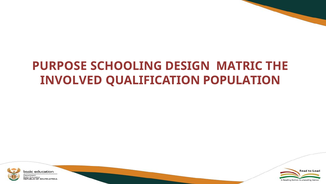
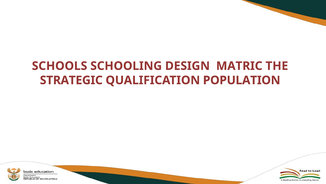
PURPOSE: PURPOSE -> SCHOOLS (60, 66)
INVOLVED: INVOLVED -> STRATEGIC (71, 80)
